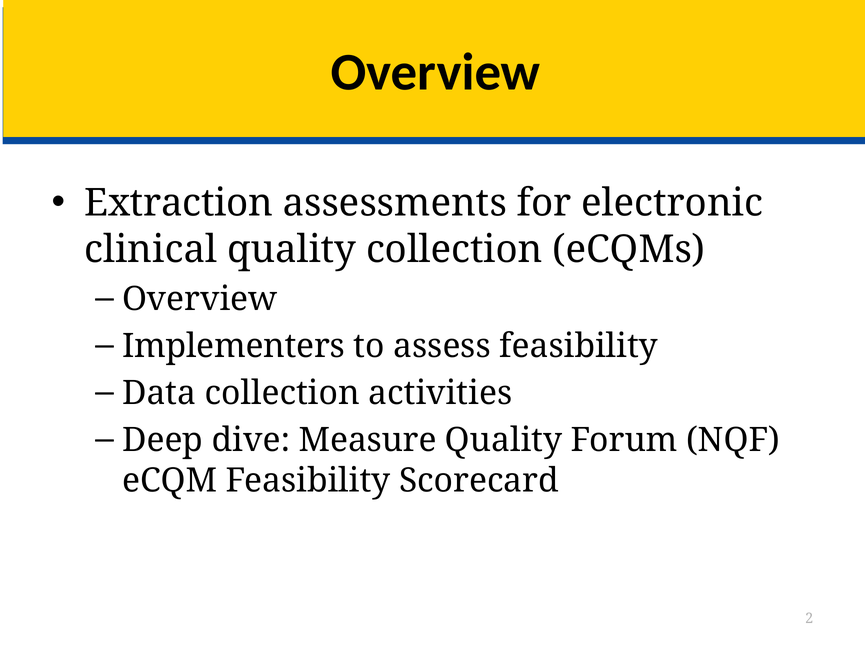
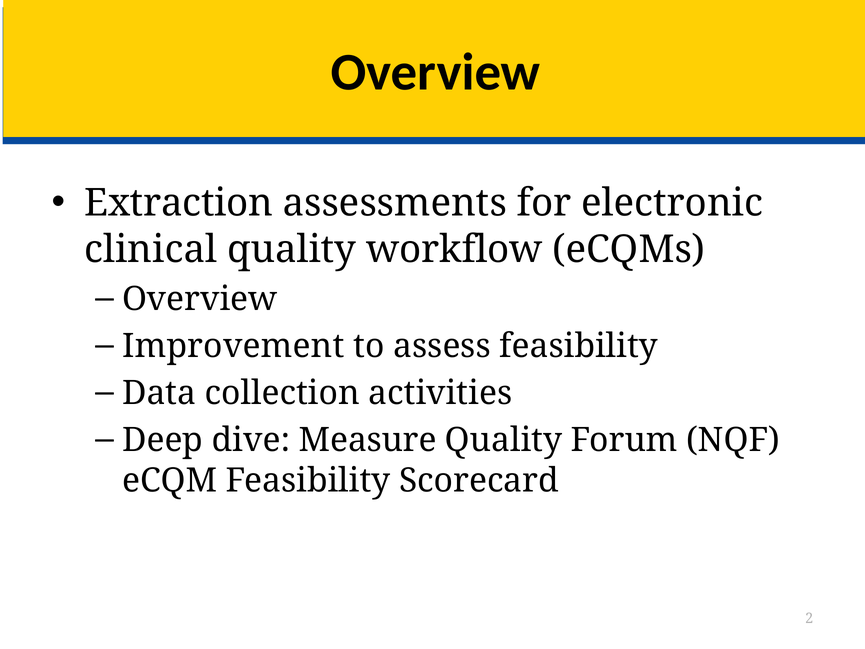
quality collection: collection -> workflow (454, 249)
Implementers: Implementers -> Improvement (233, 346)
